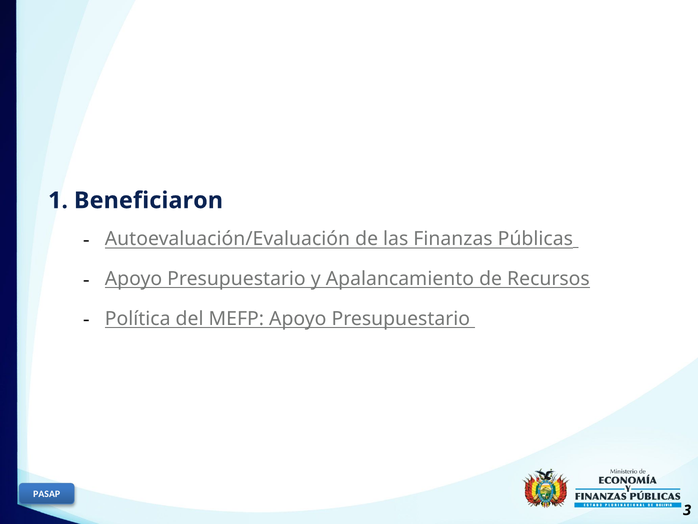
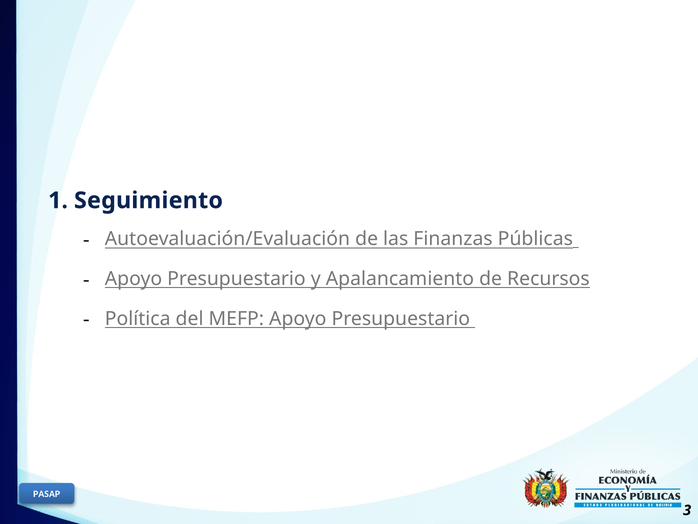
Beneficiaron: Beneficiaron -> Seguimiento (148, 200)
